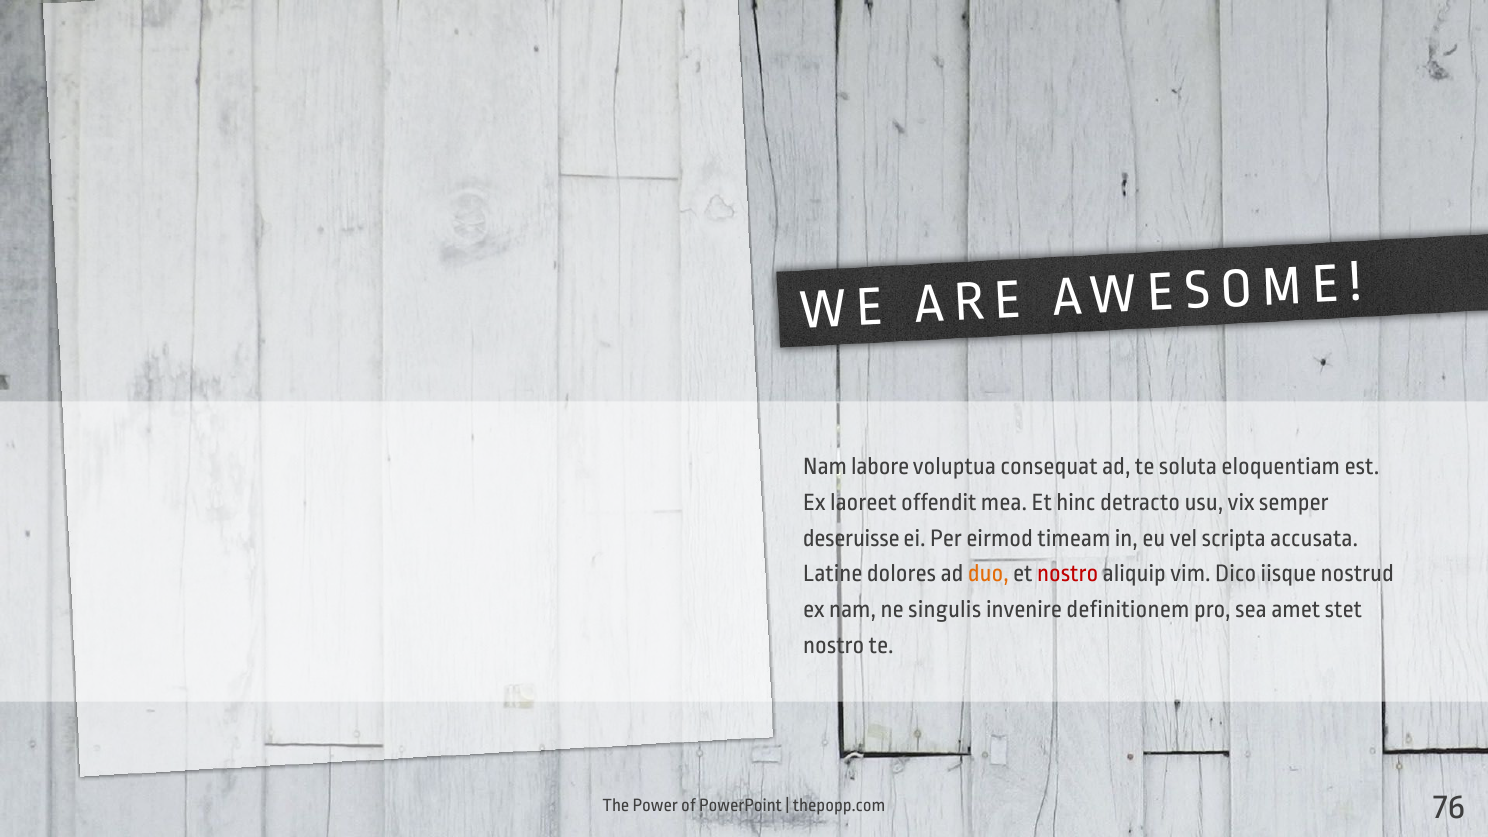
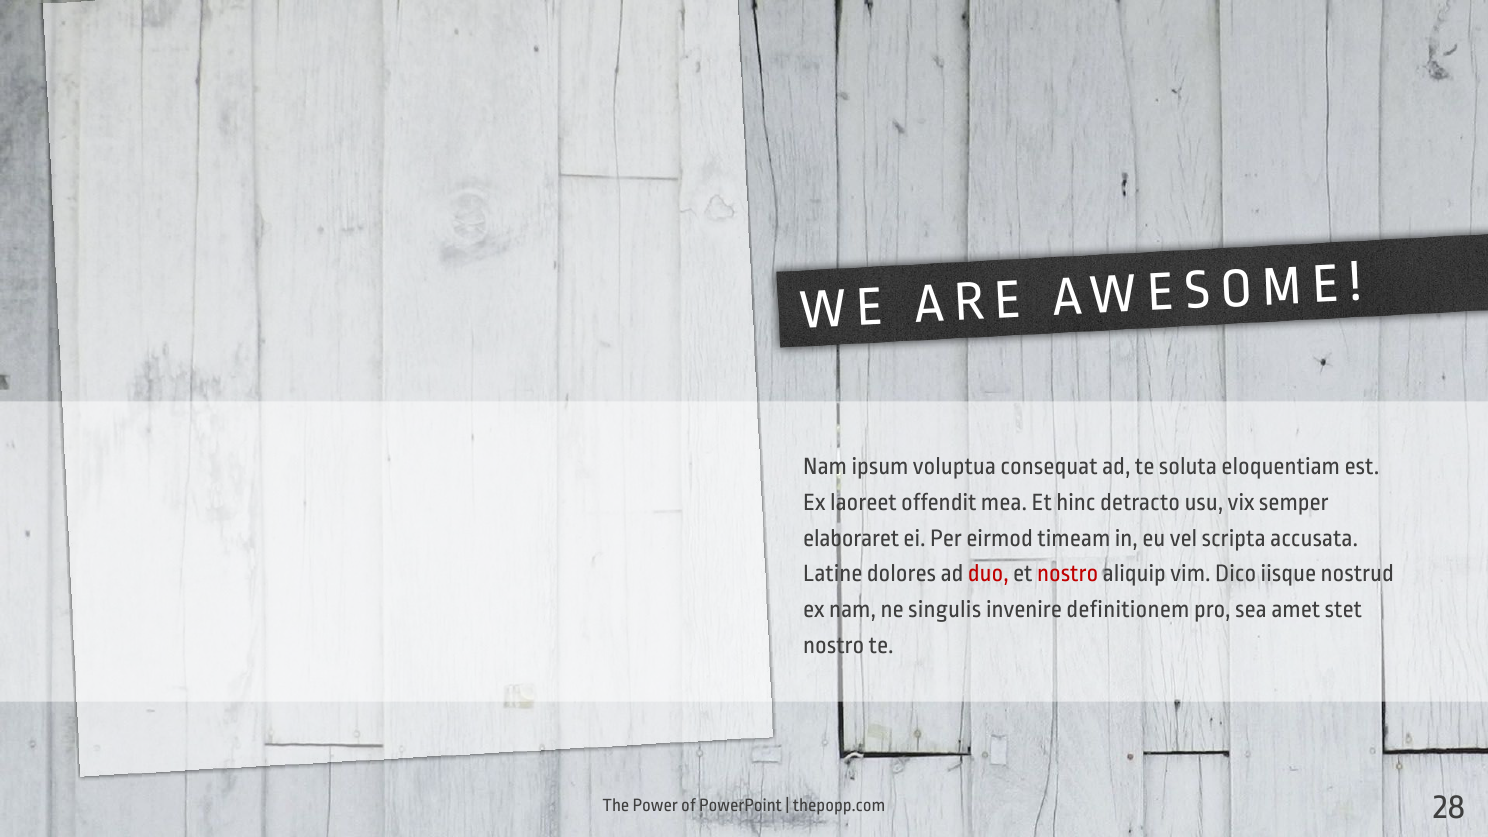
labore: labore -> ipsum (880, 466)
deseruisse: deseruisse -> elaboraret (851, 538)
duo colour: orange -> red (988, 574)
76: 76 -> 28 (1449, 807)
